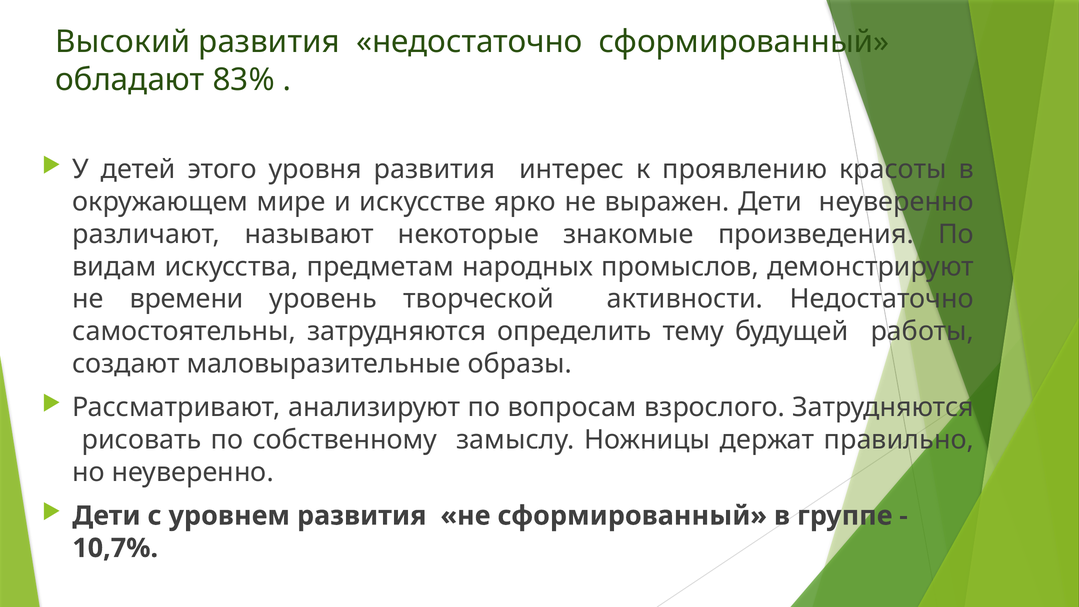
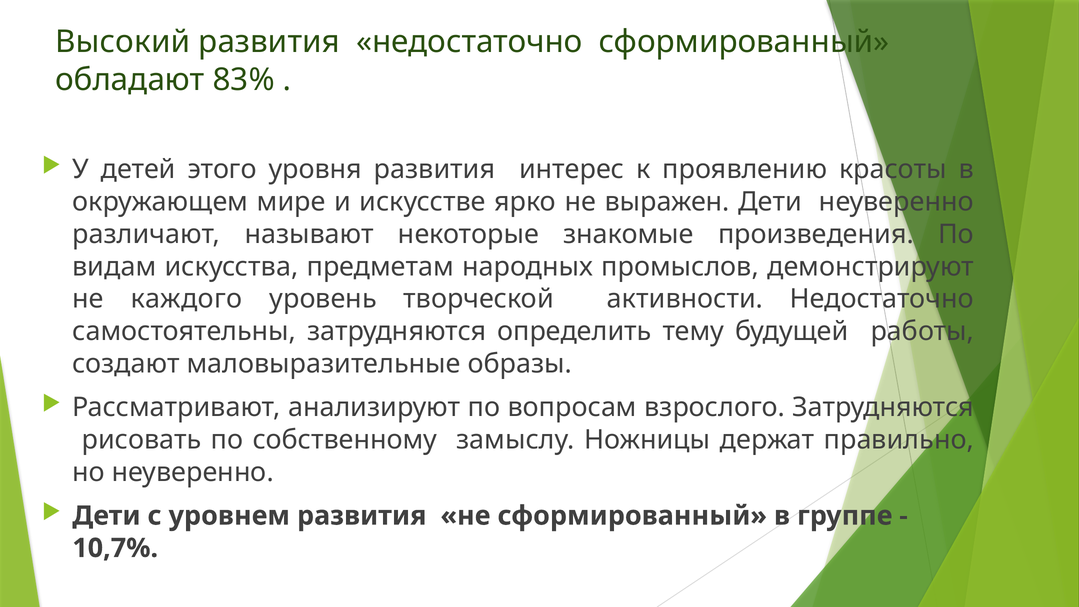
времени: времени -> каждого (186, 299)
